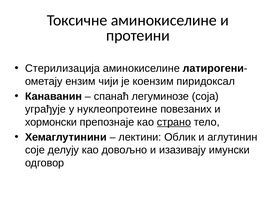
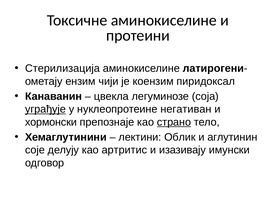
спанаћ: спанаћ -> цвекла (111, 96)
уграђује underline: none -> present (45, 109)
повезаних: повезаних -> негативан (186, 109)
довољно: довољно -> артритис (124, 150)
